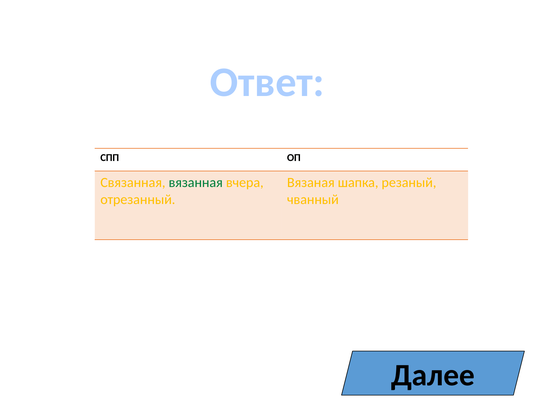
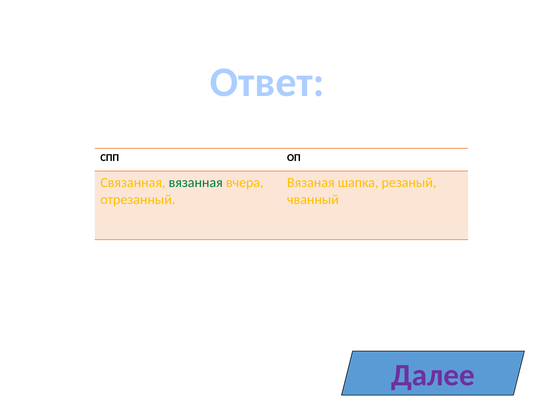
Далее colour: black -> purple (433, 375)
